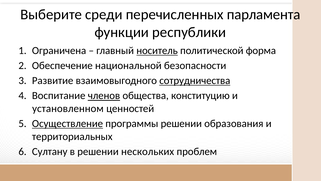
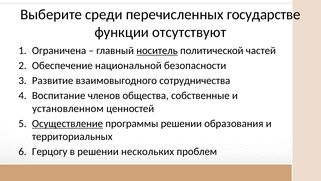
парламента: парламента -> государстве (264, 14)
республики: республики -> отсутствуют (189, 32)
форма: форма -> частей (261, 51)
сотрудничества underline: present -> none (195, 80)
членов underline: present -> none (104, 95)
конституцию: конституцию -> собственные (200, 95)
Султану: Султану -> Герцогу (50, 151)
